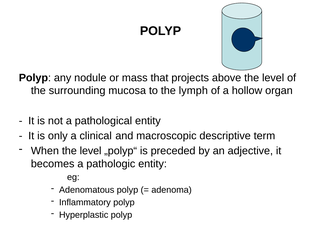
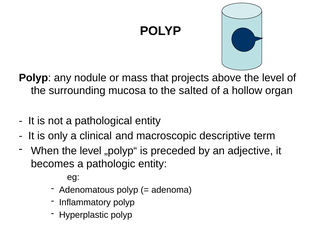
lymph: lymph -> salted (193, 90)
